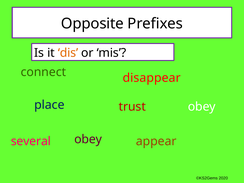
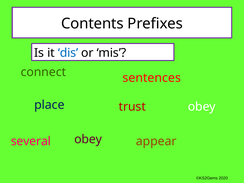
Opposite: Opposite -> Contents (92, 24)
dis colour: orange -> blue (68, 53)
disappear: disappear -> sentences (152, 78)
